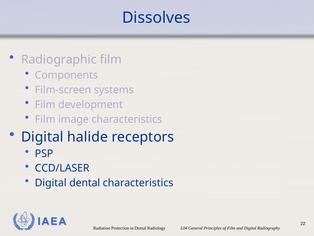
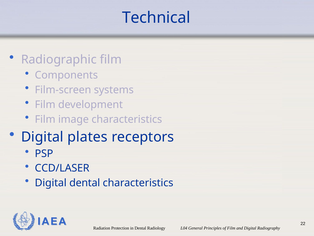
Dissolves: Dissolves -> Technical (156, 18)
halide: halide -> plates (88, 137)
